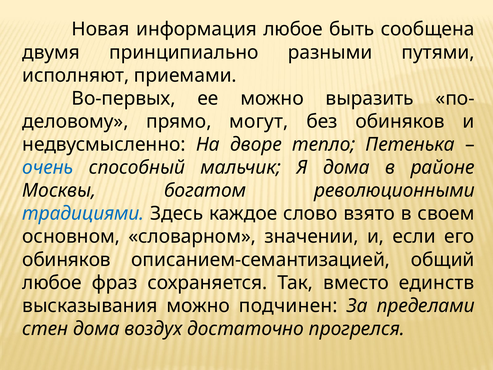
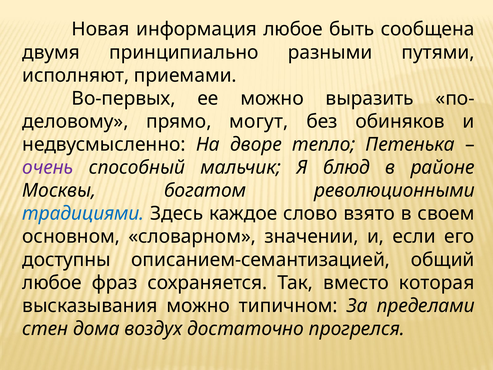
очень colour: blue -> purple (48, 167)
Я дома: дома -> блюд (347, 167)
обиняков: обиняков -> доступны (66, 260)
единств: единств -> которая (437, 283)
подчинен: подчинен -> типичном (288, 306)
